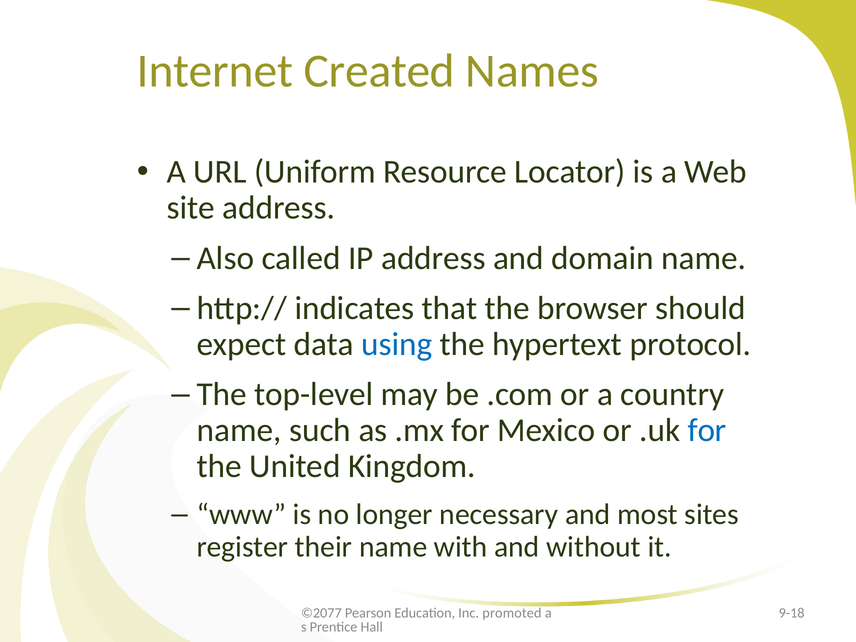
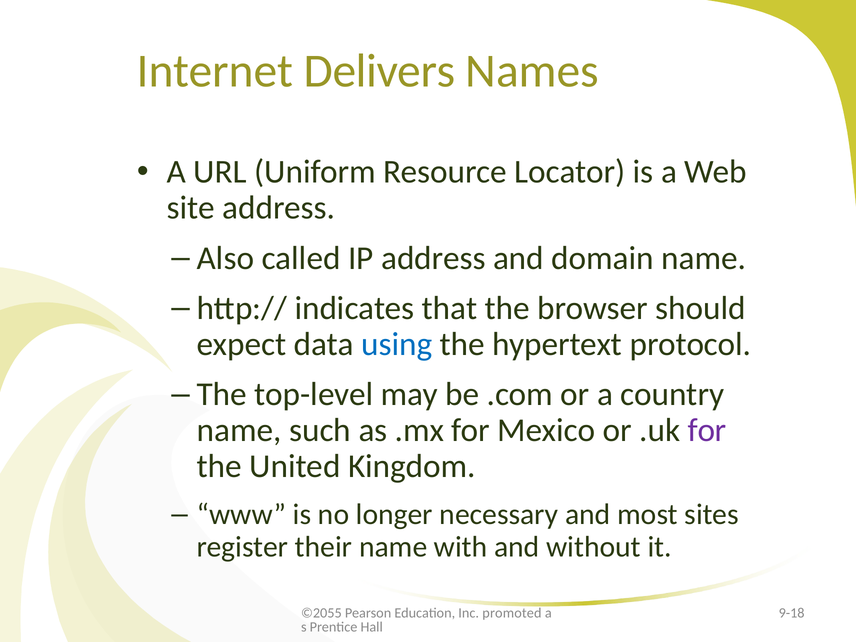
Created: Created -> Delivers (380, 71)
for colour: blue -> purple (707, 430)
©2077: ©2077 -> ©2055 (321, 613)
